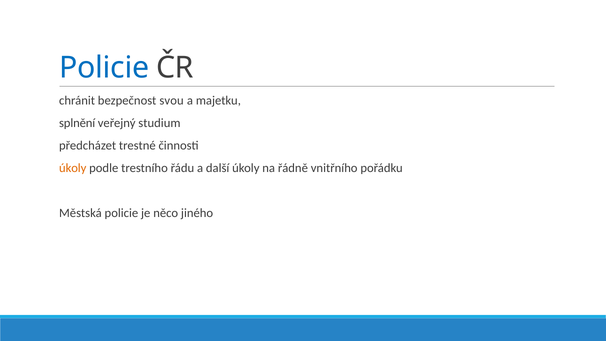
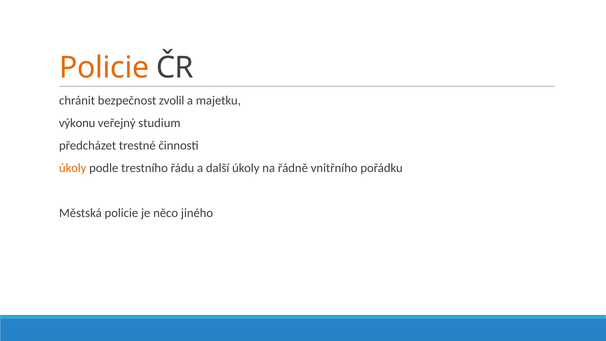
Policie colour: blue -> orange (104, 68)
svou: svou -> zvolil (172, 101)
splnění: splnění -> výkonu (77, 123)
